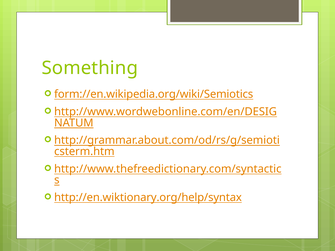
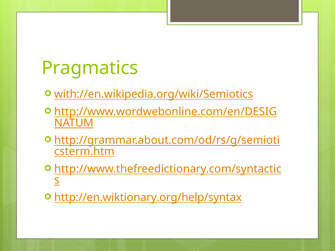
Something: Something -> Pragmatics (90, 68)
form://en.wikipedia.org/wiki/Semiotics: form://en.wikipedia.org/wiki/Semiotics -> with://en.wikipedia.org/wiki/Semiotics (154, 94)
